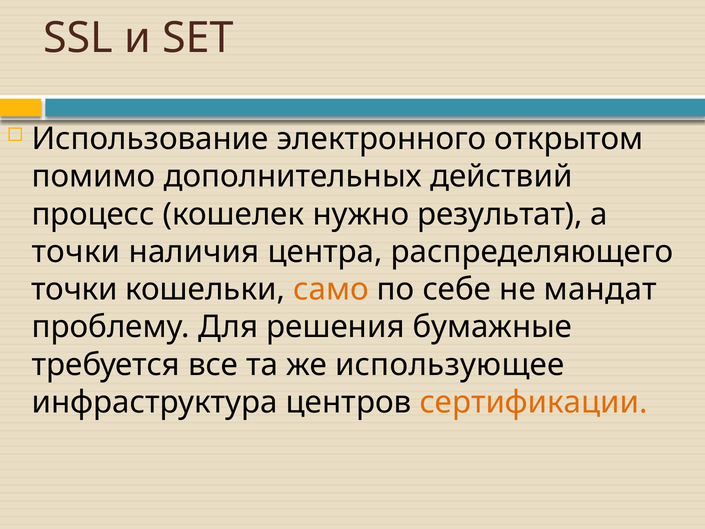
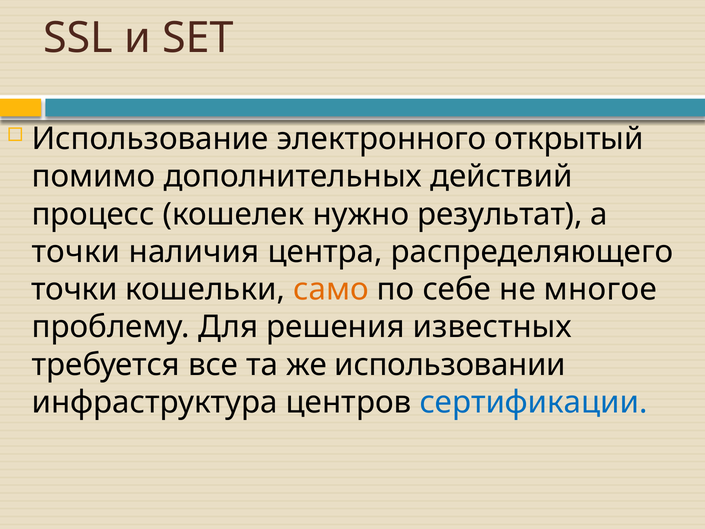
открытом: открытом -> открытый (569, 139)
мандат: мандат -> многое (600, 289)
бумажные: бумажные -> известных (492, 327)
использующее: использующее -> использовании (450, 365)
сертификации colour: orange -> blue (533, 402)
